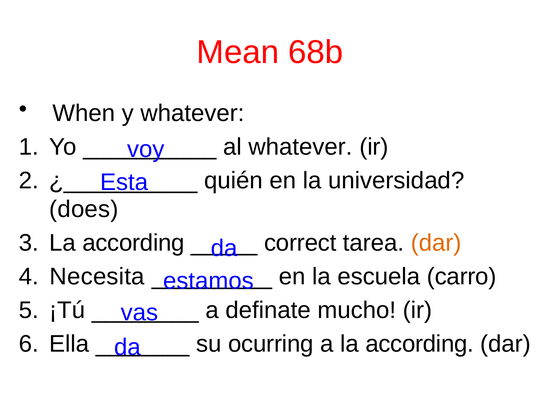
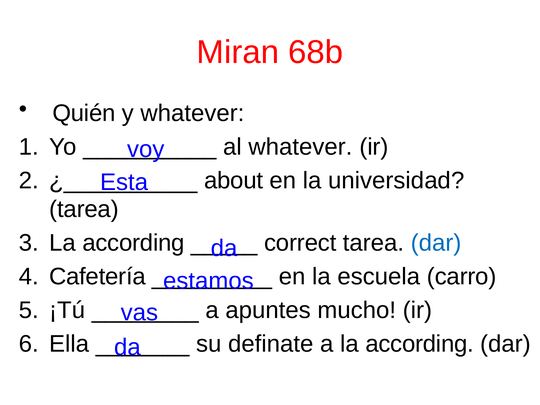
Mean: Mean -> Miran (238, 52)
When: When -> Quién (84, 113)
quién: quién -> about (234, 181)
does: does -> tarea (84, 209)
dar colour: orange -> blue (436, 243)
Necesita: Necesita -> Cafetería (97, 277)
definate: definate -> apuntes (268, 310)
ocurring: ocurring -> definate (271, 344)
